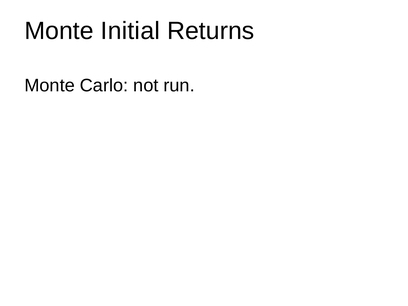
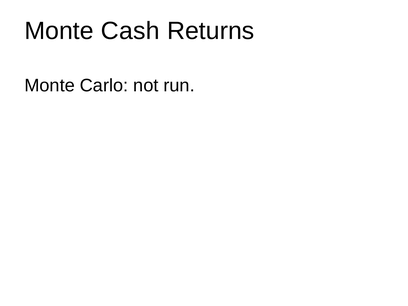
Initial: Initial -> Cash (130, 31)
